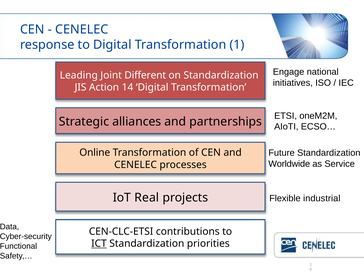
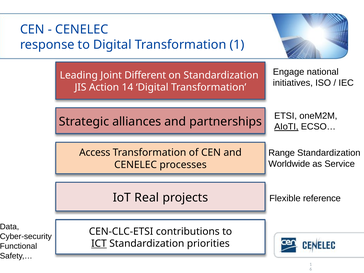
AIoTI underline: none -> present (286, 127)
Future: Future -> Range (282, 153)
Online: Online -> Access (95, 153)
industrial: industrial -> reference (322, 198)
